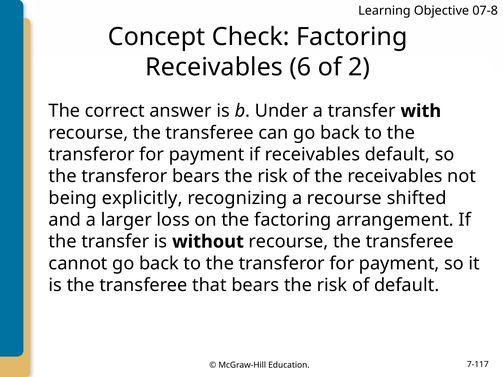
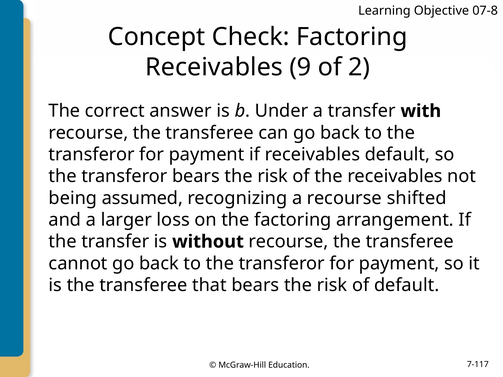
6: 6 -> 9 (300, 67)
explicitly: explicitly -> assumed (142, 198)
